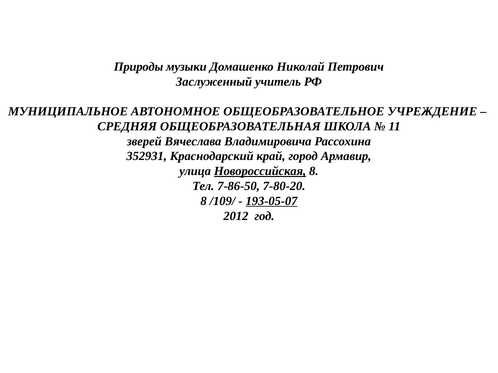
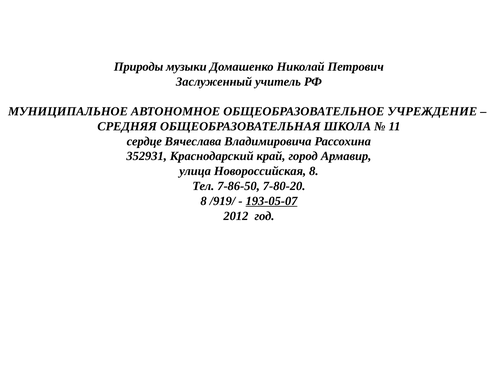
зверей: зверей -> сердце (144, 141)
Новороссийская underline: present -> none (260, 171)
/109/: /109/ -> /919/ (223, 201)
